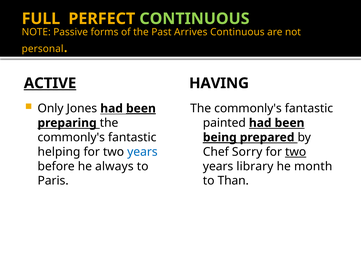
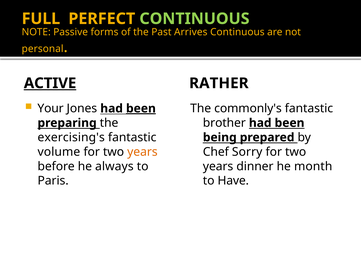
HAVING: HAVING -> RATHER (219, 83)
Only: Only -> Your (51, 108)
painted: painted -> brother (224, 123)
commonly's: commonly's -> exercising's (71, 137)
being underline: present -> none (220, 137)
helping: helping -> volume (59, 152)
years colour: blue -> orange (142, 152)
two underline: present -> none (296, 152)
library: library -> dinner (255, 166)
Than: Than -> Have (233, 181)
